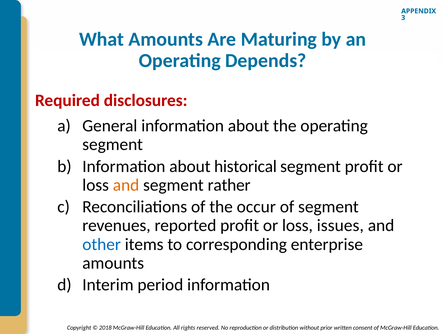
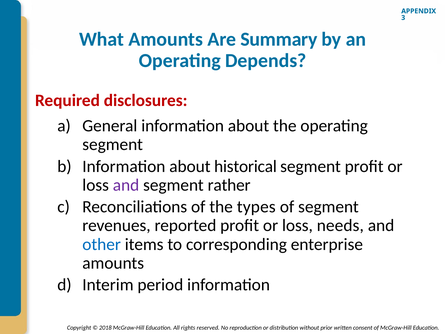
Maturing: Maturing -> Summary (279, 39)
and colour: orange -> purple (126, 185)
occur: occur -> types (256, 207)
issues: issues -> needs (340, 225)
